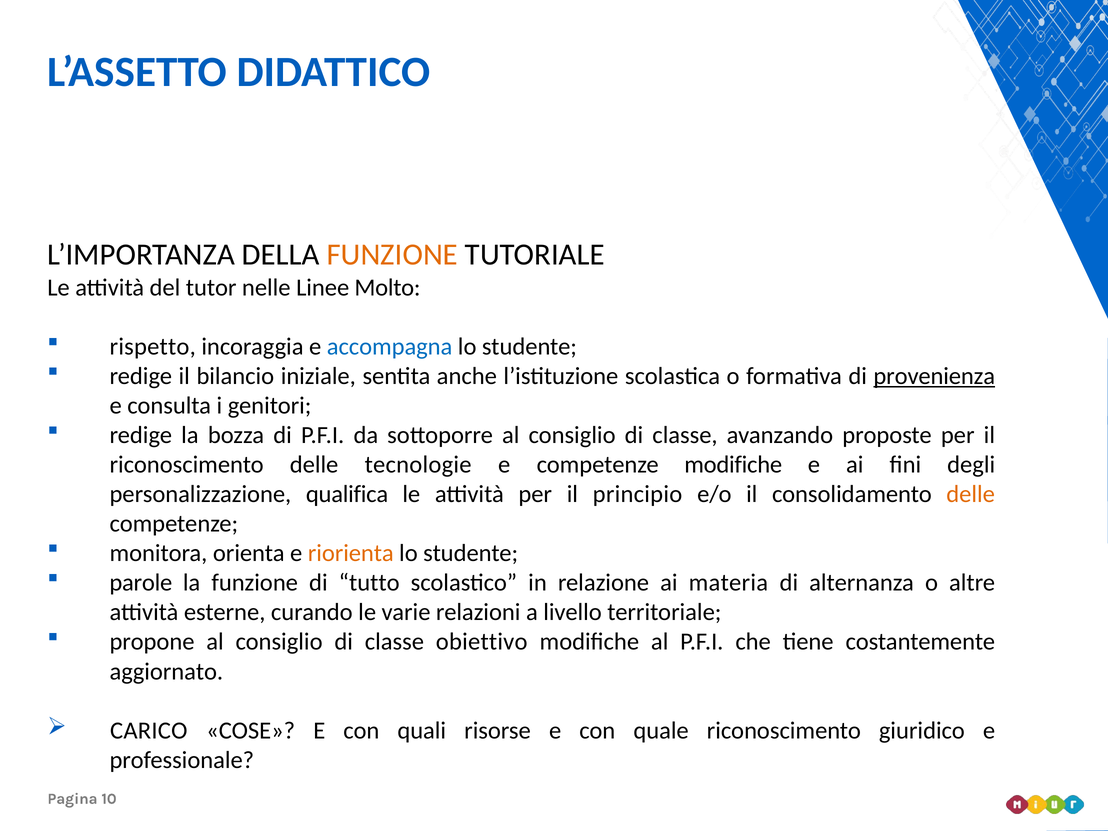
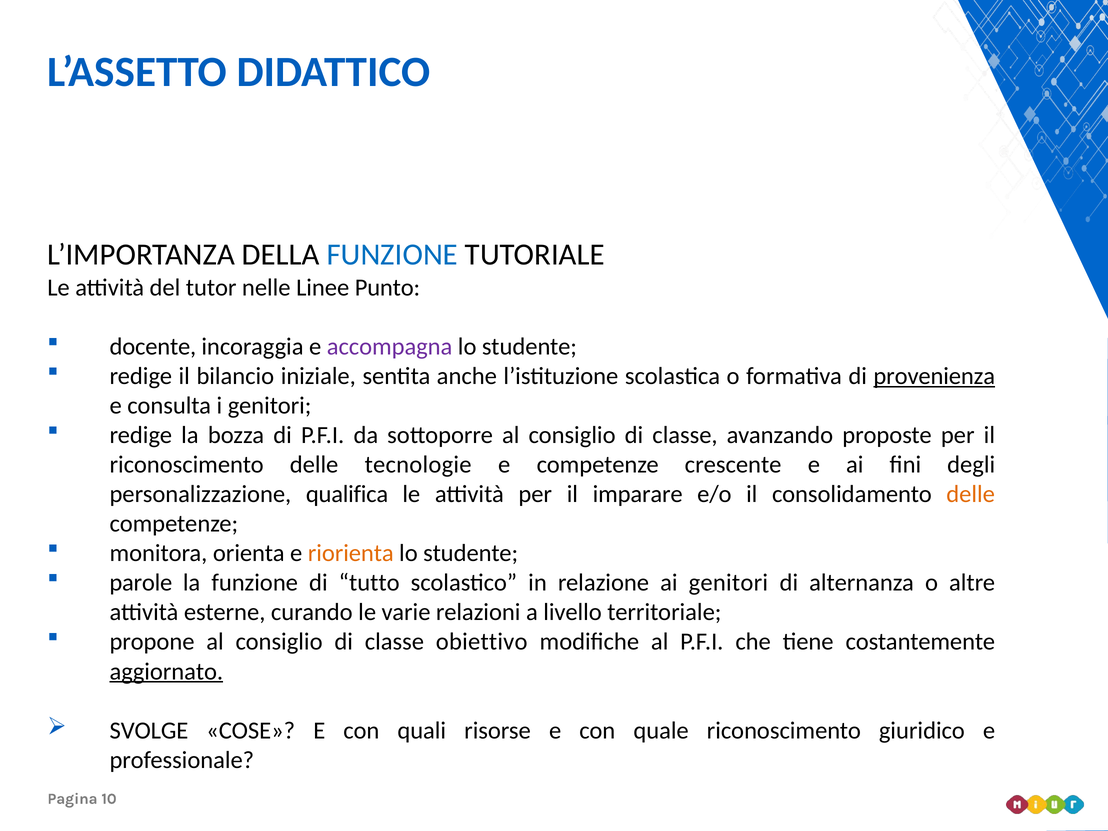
FUNZIONE colour: orange -> blue (392, 255)
Molto: Molto -> Punto (387, 287)
rispetto: rispetto -> docente (153, 347)
accompagna colour: blue -> purple (390, 347)
competenze modifiche: modifiche -> crescente (733, 465)
principio: principio -> imparare (638, 494)
ai materia: materia -> genitori (728, 583)
aggiornato underline: none -> present (166, 671)
CARICO: CARICO -> SVOLGE (149, 730)
